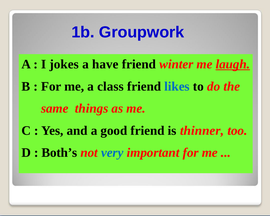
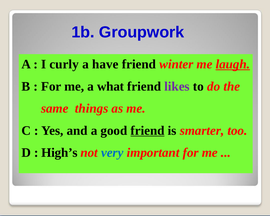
jokes: jokes -> curly (64, 64)
class: class -> what (111, 86)
likes colour: blue -> purple (177, 86)
friend underline: none -> present (147, 130)
thinner: thinner -> smarter (202, 130)
Both’s: Both’s -> High’s (59, 153)
